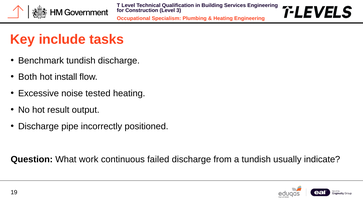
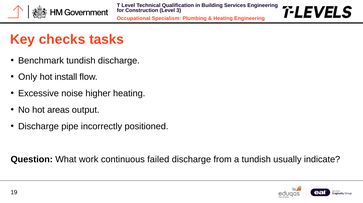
include: include -> checks (62, 39)
Both: Both -> Only (28, 77)
tested: tested -> higher (98, 93)
result: result -> areas (58, 110)
